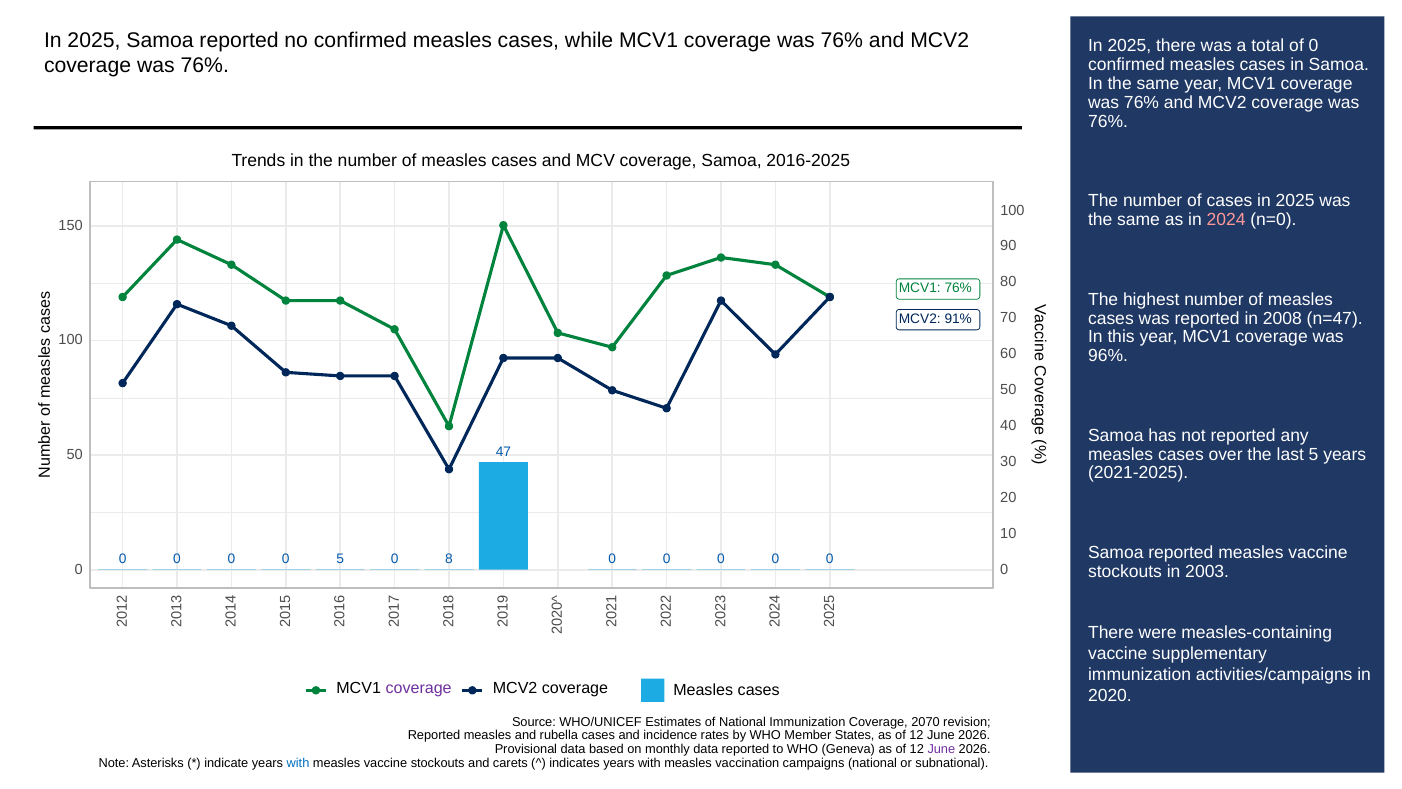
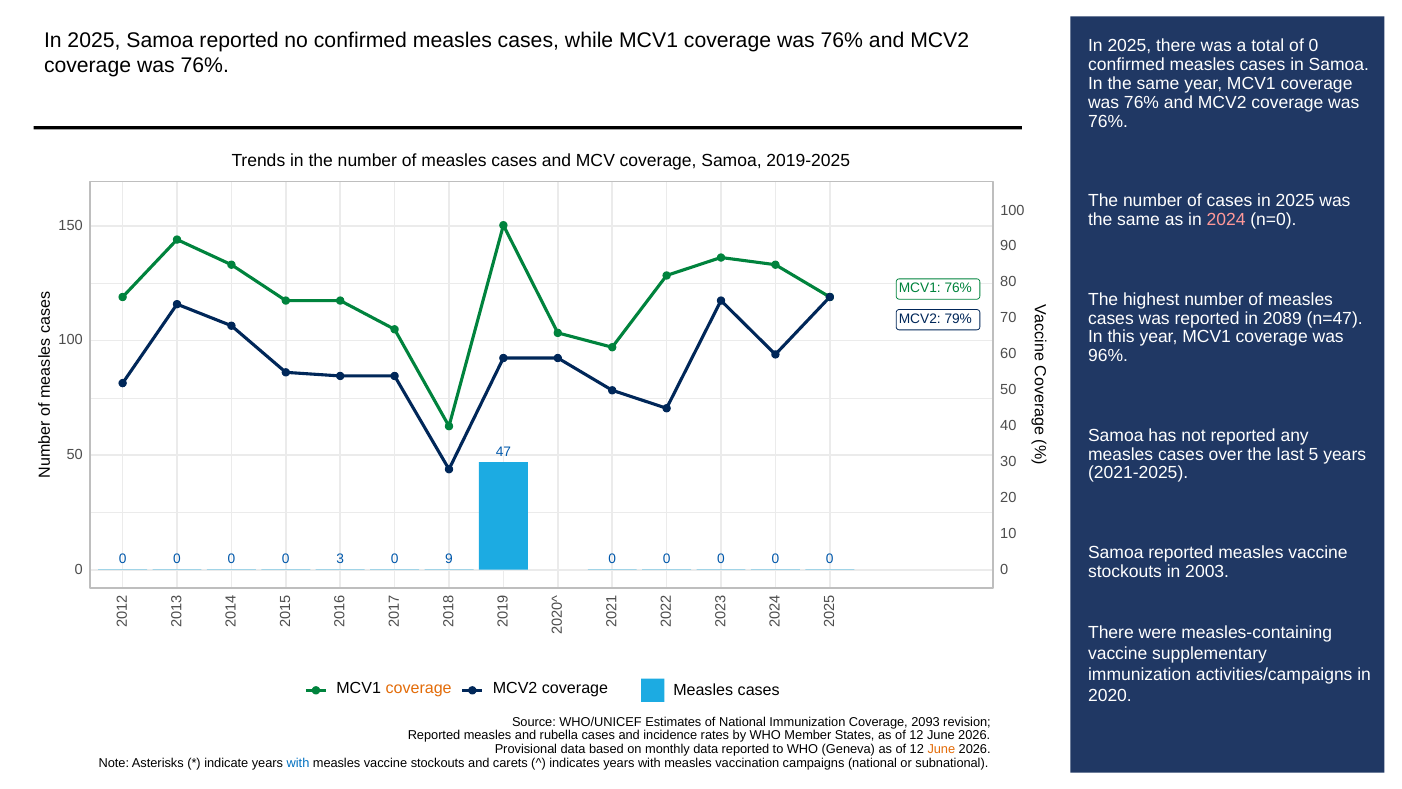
2016-2025: 2016-2025 -> 2019-2025 (808, 161)
2008: 2008 -> 2089 (1282, 318)
91%: 91% -> 79% (958, 319)
0 5: 5 -> 3 (340, 559)
0 8: 8 -> 9 (449, 559)
coverage colour: purple -> orange (419, 688)
2070: 2070 -> 2093 (926, 721)
June colour: purple -> orange (941, 749)
